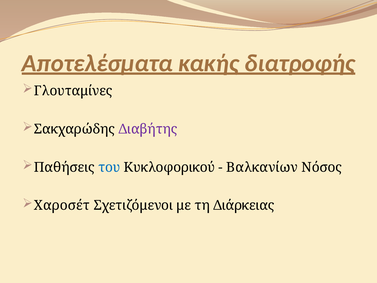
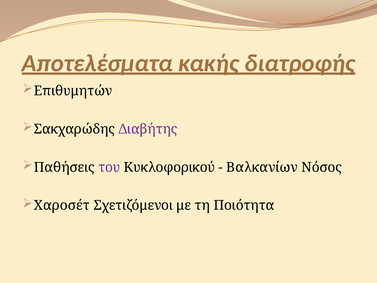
Γλουταμίνες: Γλουταμίνες -> Επιθυμητών (73, 91)
του colour: blue -> purple (109, 167)
Διάρκειας: Διάρκειας -> Ποιότητα (244, 205)
